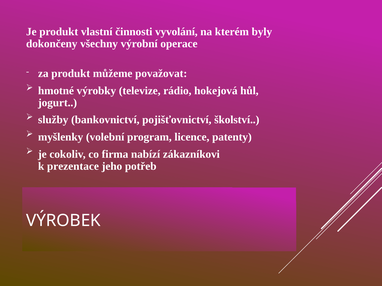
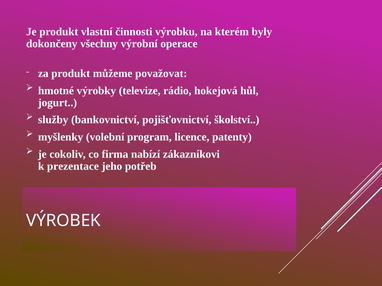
vyvolání: vyvolání -> výrobku (176, 32)
